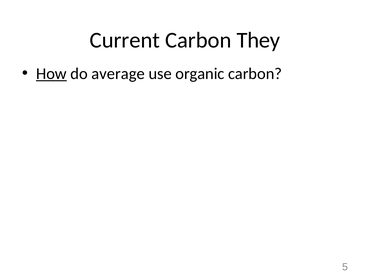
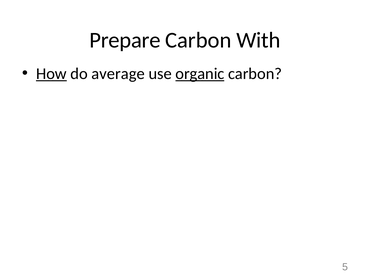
Current: Current -> Prepare (125, 40)
They: They -> With (258, 40)
organic underline: none -> present (200, 74)
